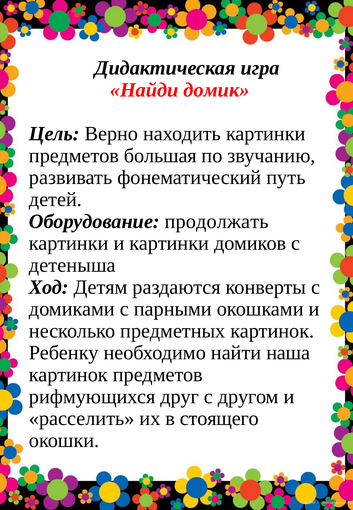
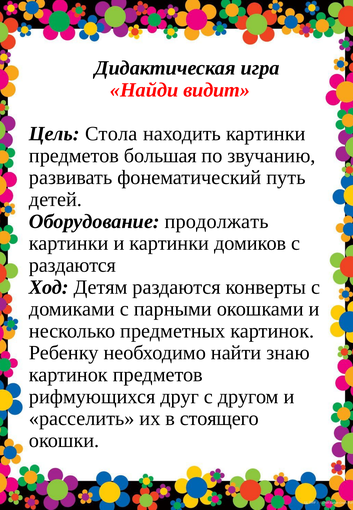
домик: домик -> видит (217, 90)
Верно: Верно -> Стола (111, 134)
детеныша: детеныша -> раздаются (72, 265)
наша: наша -> знаю (288, 353)
